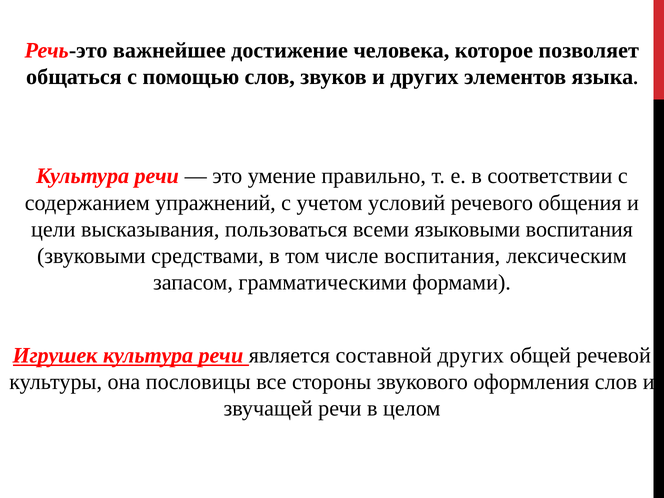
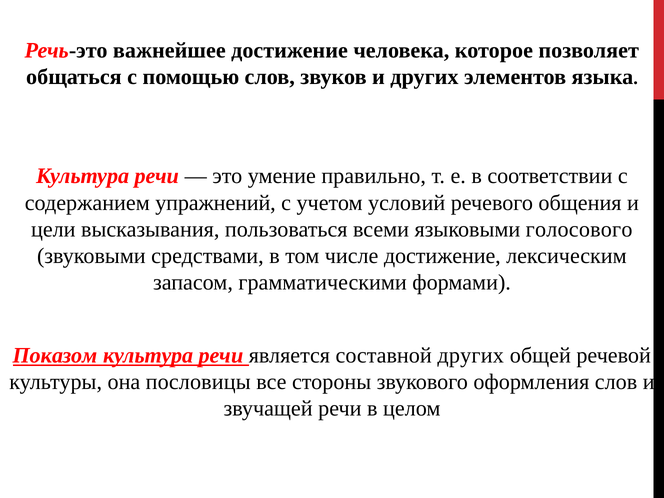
языковыми воспитания: воспитания -> голосового (579, 229)
числе воспитания: воспитания -> достижение (442, 256)
Игрушек: Игрушек -> Показом (55, 355)
